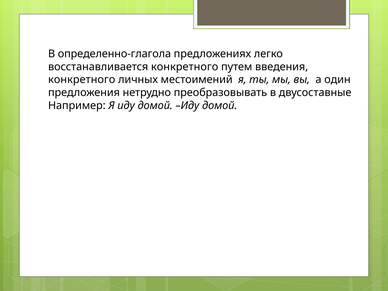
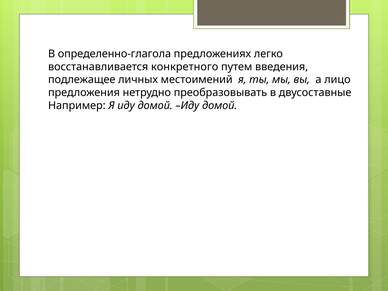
конкретного: конкретного -> подлежащее (82, 80)
один: один -> лицо (337, 80)
